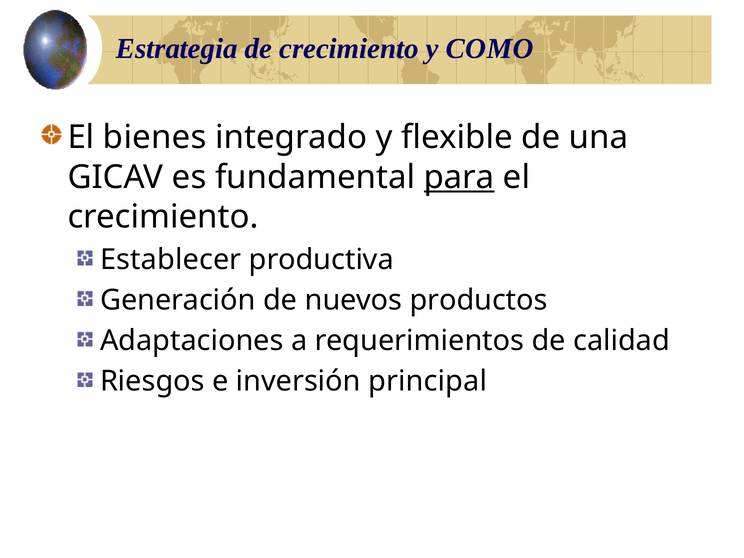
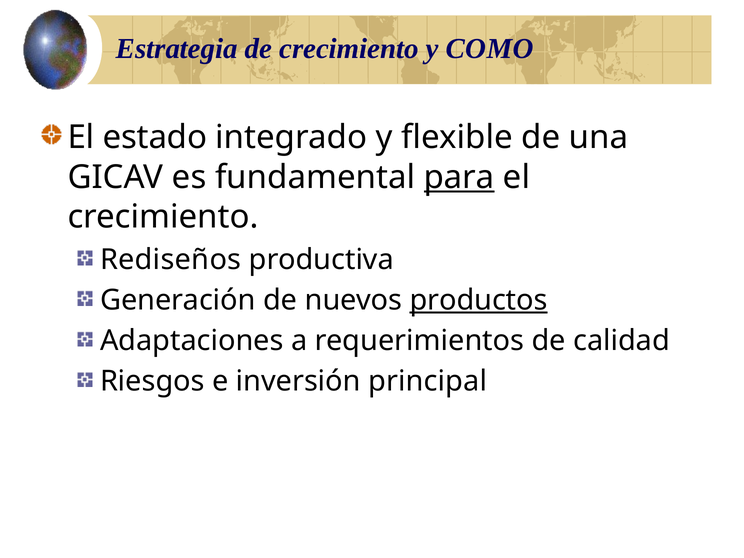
bienes: bienes -> estado (155, 137)
Establecer: Establecer -> Rediseños (171, 260)
productos underline: none -> present (479, 300)
